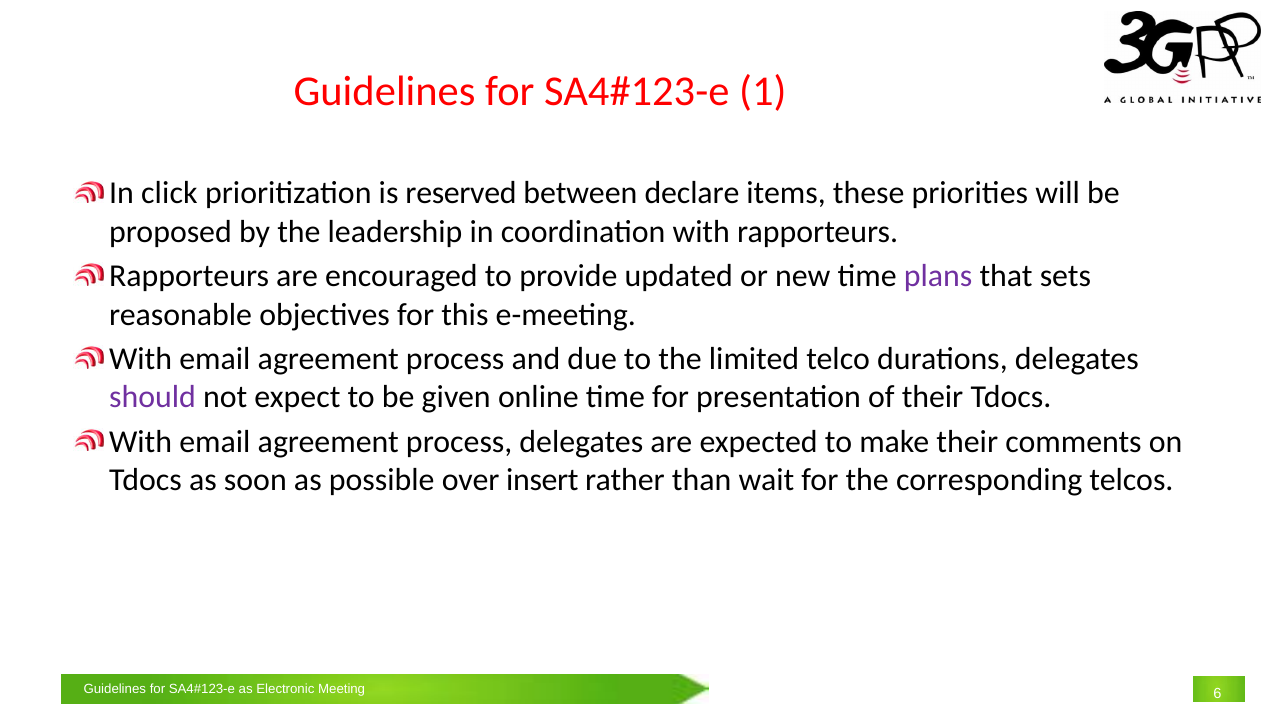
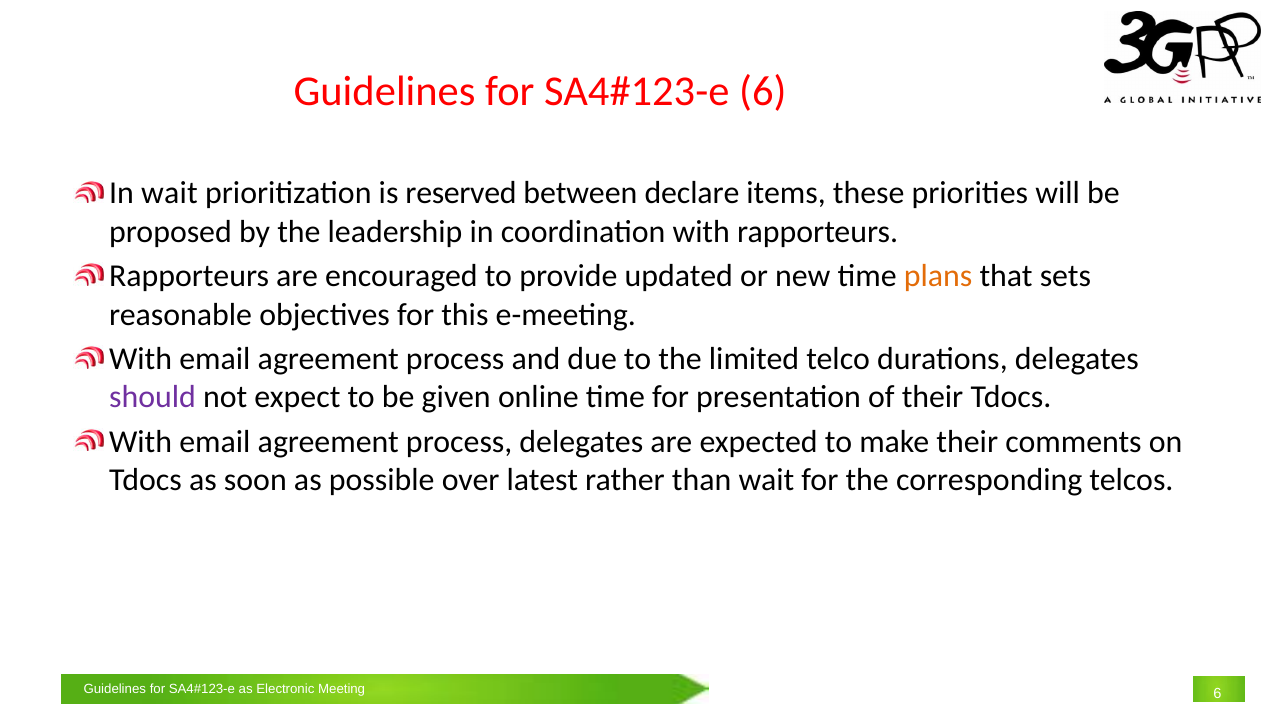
1: 1 -> 6 (763, 91)
In click: click -> wait (169, 193)
plans colour: purple -> orange (938, 276)
insert: insert -> latest (542, 480)
